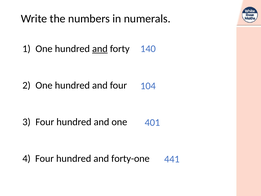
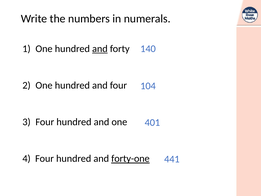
forty-one underline: none -> present (130, 158)
